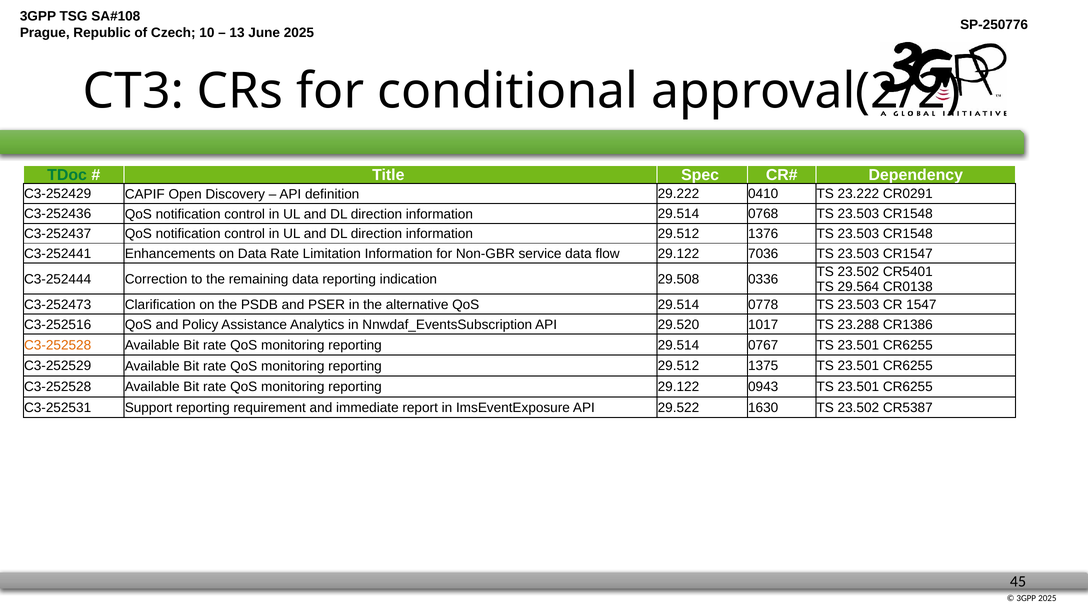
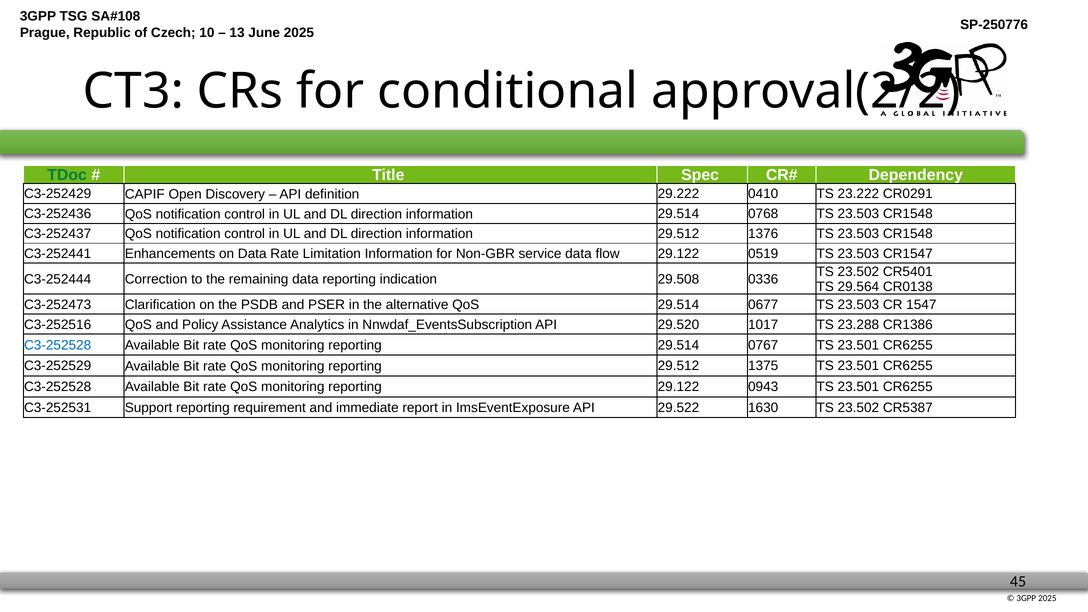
7036: 7036 -> 0519 (763, 254)
0778: 0778 -> 0677 (763, 305)
C3-252528 colour: orange -> blue (58, 345)
